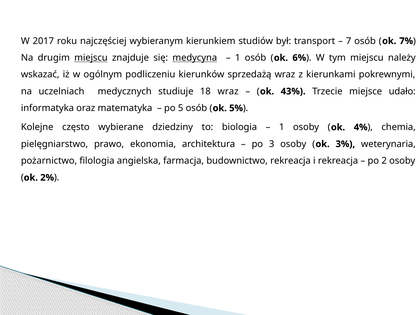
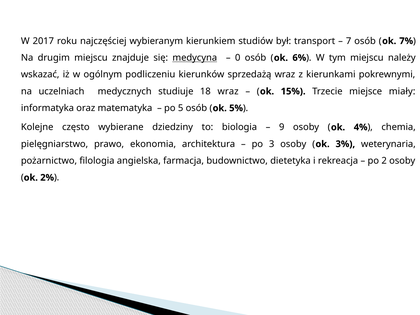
miejscu underline: present -> none (91, 58)
1: 1 -> 0 (238, 58)
43%: 43% -> 15% (293, 91)
udało: udało -> miały (402, 91)
1: 1 -> 9 (282, 127)
budownictwo rekreacja: rekreacja -> dietetyka (290, 161)
